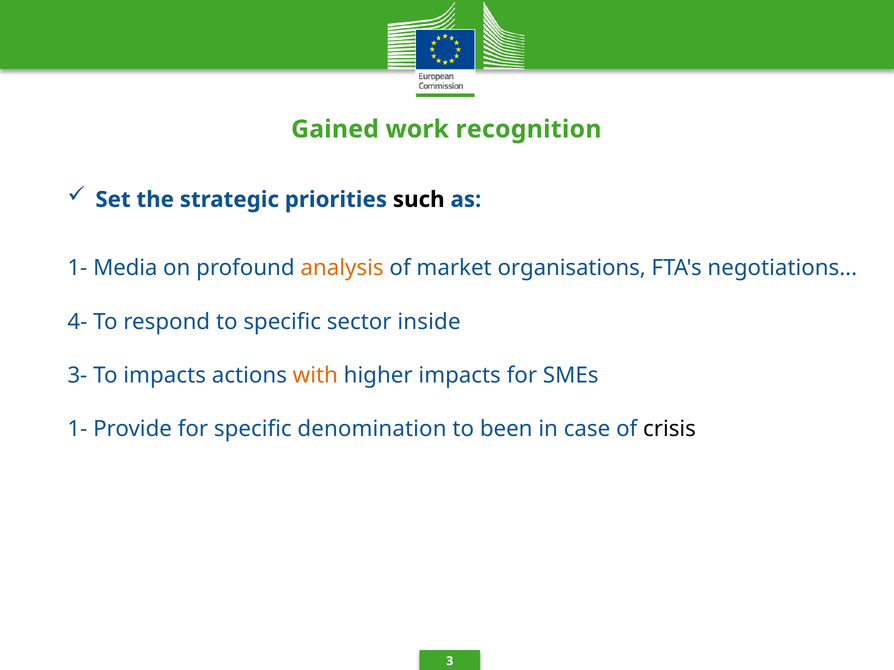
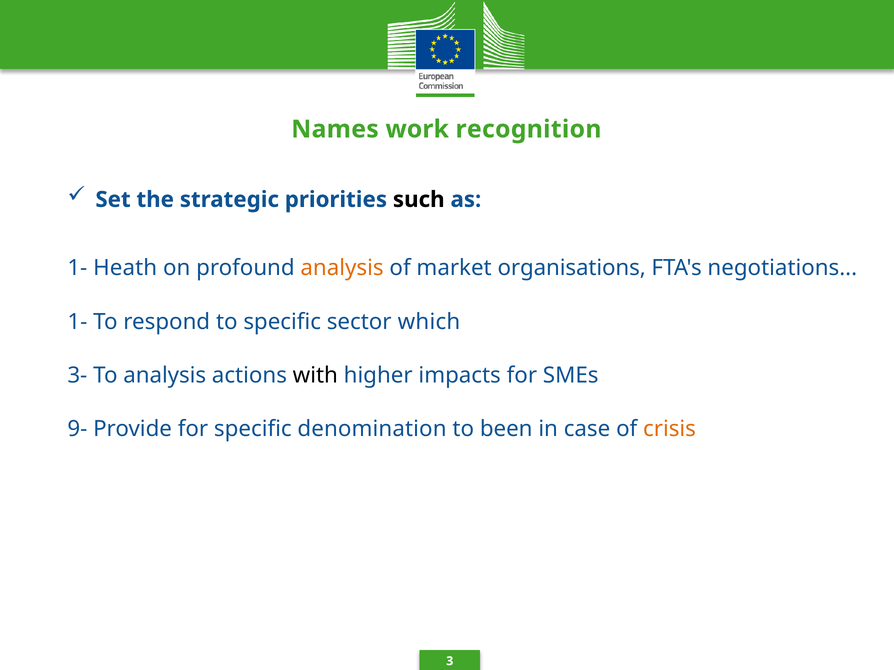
Gained: Gained -> Names (335, 129)
Media: Media -> Heath (125, 268)
4-: 4- -> 1- (77, 322)
inside: inside -> which (429, 322)
To impacts: impacts -> analysis (165, 376)
with colour: orange -> black (315, 376)
1-: 1- -> 9- (77, 429)
crisis colour: black -> orange (670, 429)
